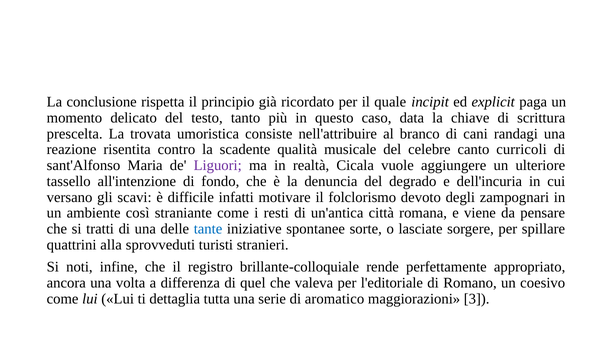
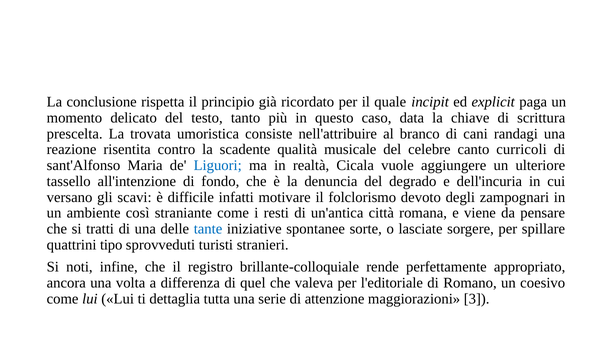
Liguori colour: purple -> blue (218, 165)
alla: alla -> tipo (111, 245)
aromatico: aromatico -> attenzione (335, 299)
